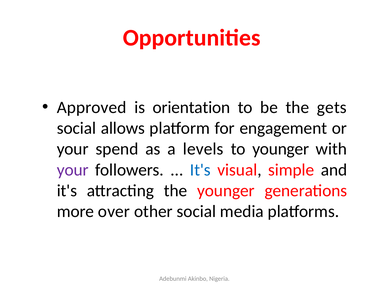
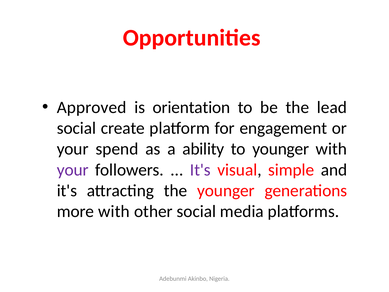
gets: gets -> lead (332, 107)
allows: allows -> create (123, 128)
levels: levels -> ability (203, 149)
It's colour: blue -> purple (200, 170)
more over: over -> with (114, 211)
